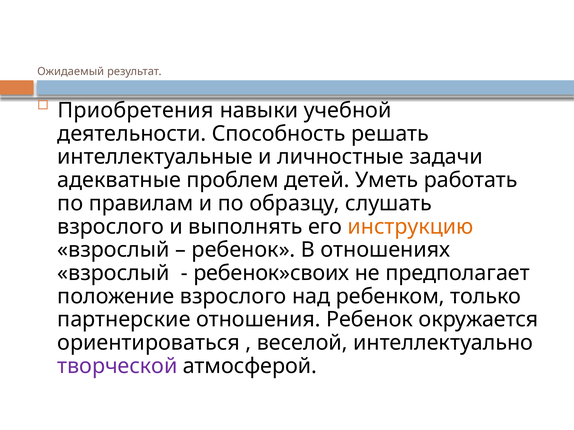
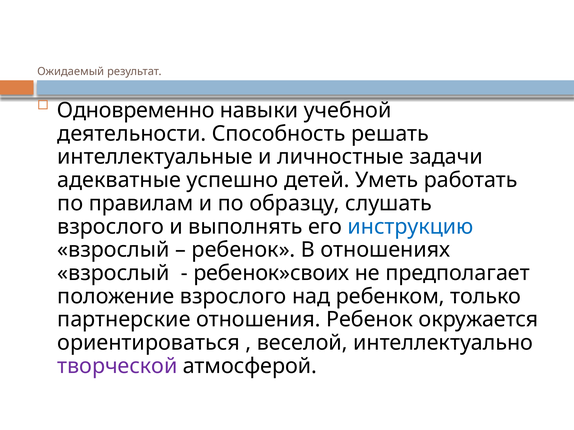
Приобретения: Приобретения -> Одновременно (136, 110)
проблем: проблем -> успешно (232, 180)
инструкцию colour: orange -> blue (411, 227)
